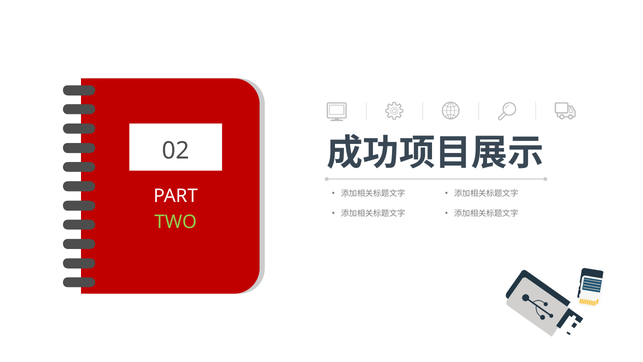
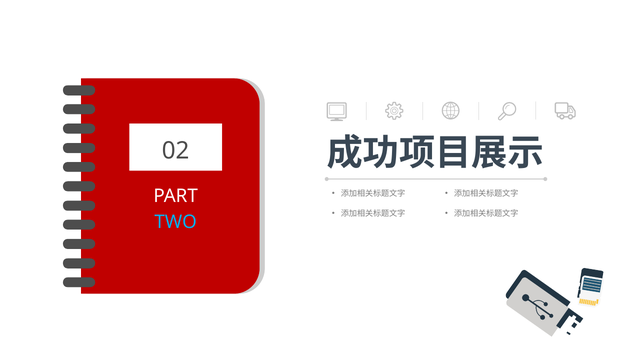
TWO colour: light green -> light blue (176, 222)
